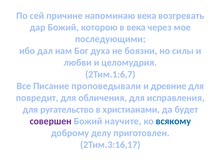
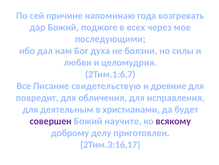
напоминаю века: века -> года (147, 16)
которою: которою -> поджоге (99, 27)
в века: века -> всех (136, 27)
проповедывали: проповедывали -> свидетельствую (106, 86)
ругательство: ругательство -> деятельным (67, 109)
всякому colour: blue -> purple (173, 121)
